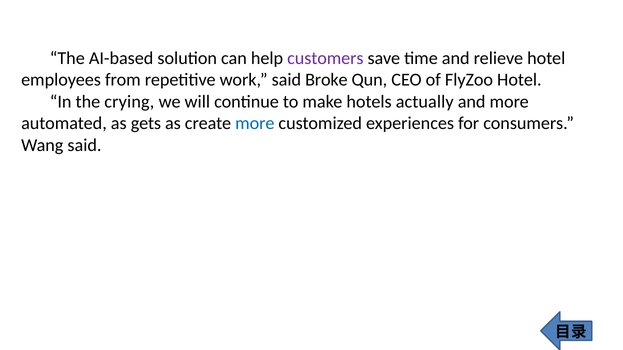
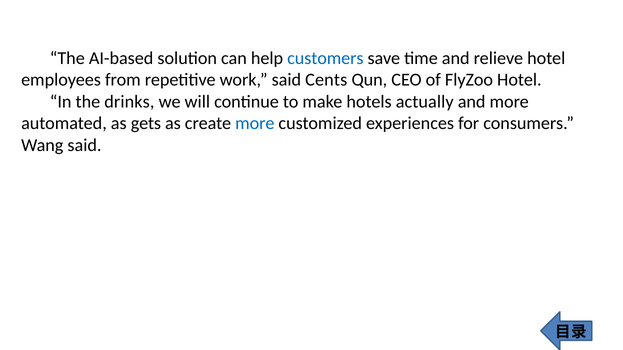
customers colour: purple -> blue (325, 58)
Broke: Broke -> Cents (326, 80)
crying: crying -> drinks (129, 102)
